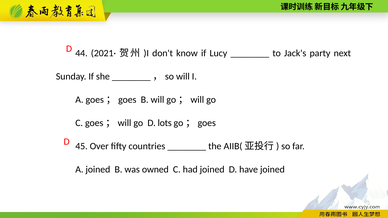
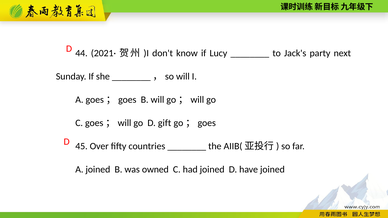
lots: lots -> gift (165, 123)
